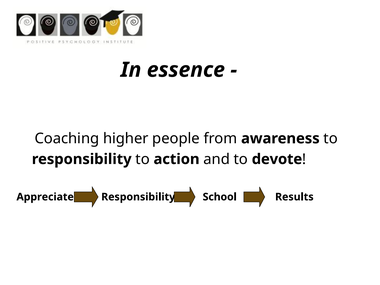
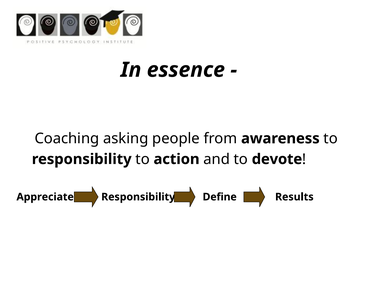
higher: higher -> asking (126, 138)
School: School -> Define (220, 197)
